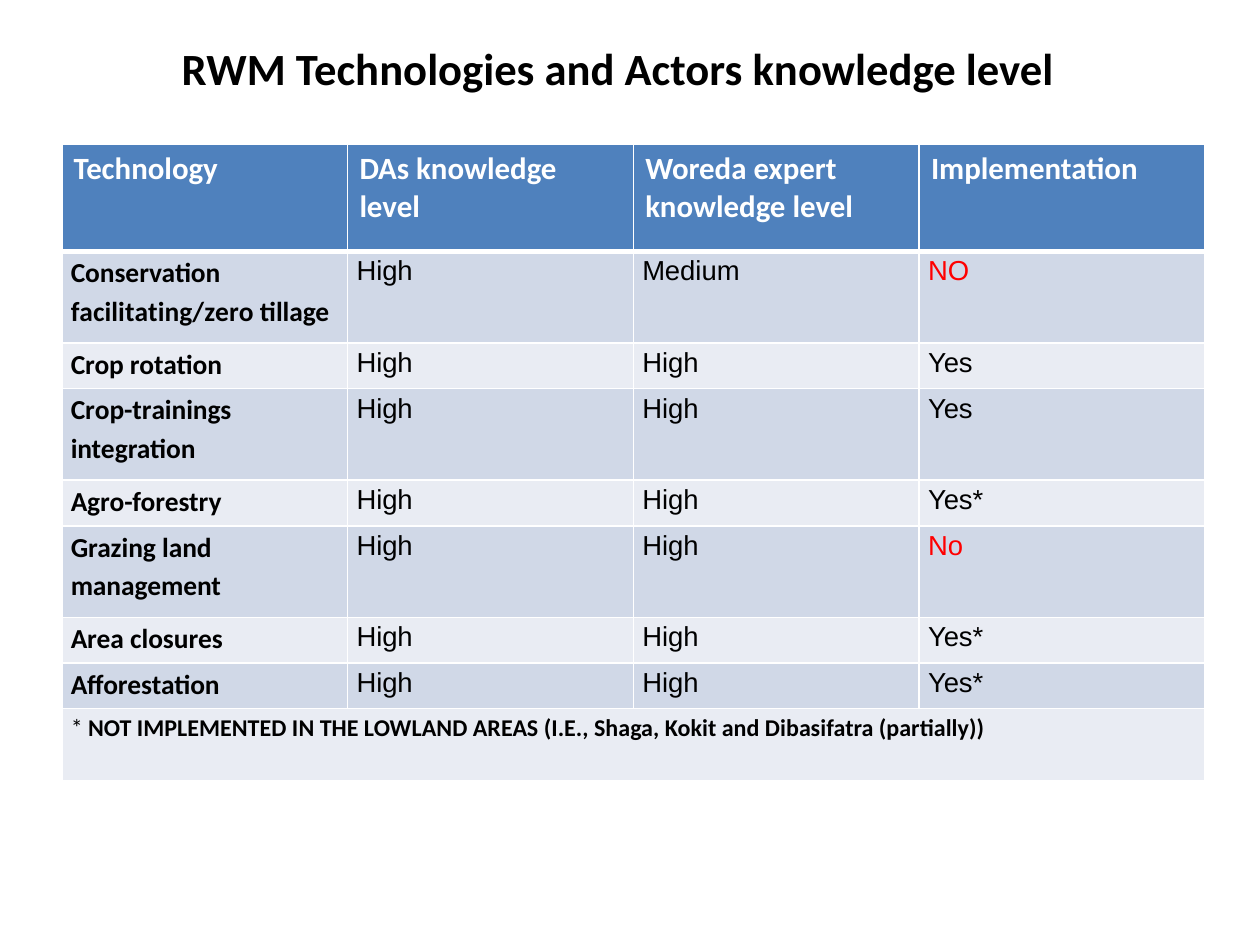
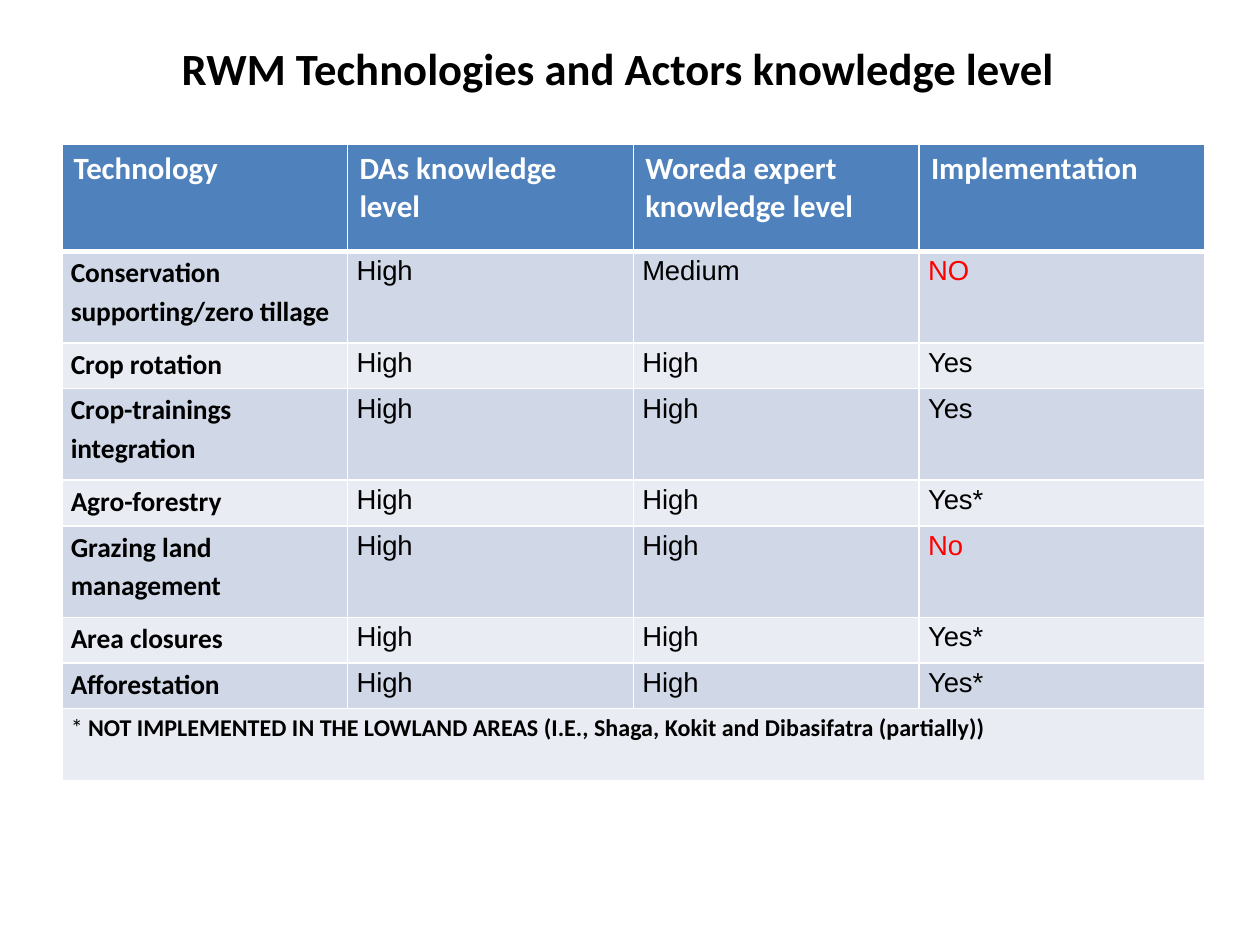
facilitating/zero: facilitating/zero -> supporting/zero (162, 312)
